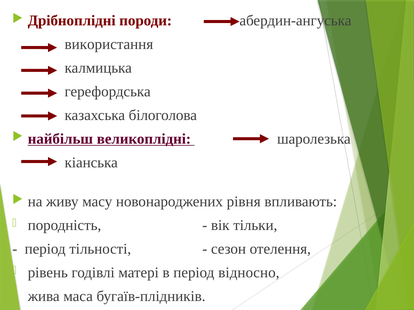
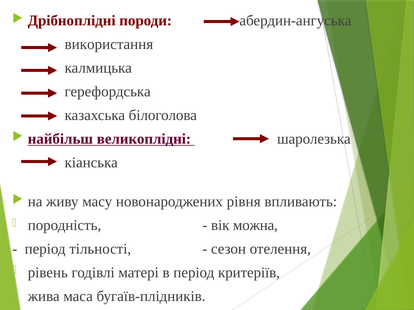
тільки: тільки -> можна (255, 226)
відносно: відносно -> критеріїв (249, 273)
